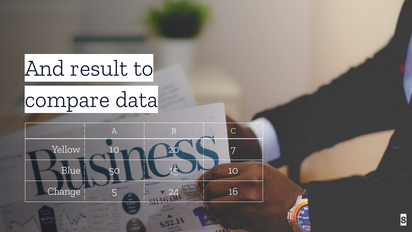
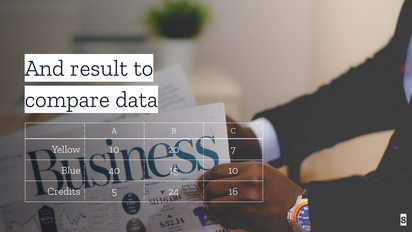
50: 50 -> 40 (114, 170)
Change: Change -> Credits (64, 191)
